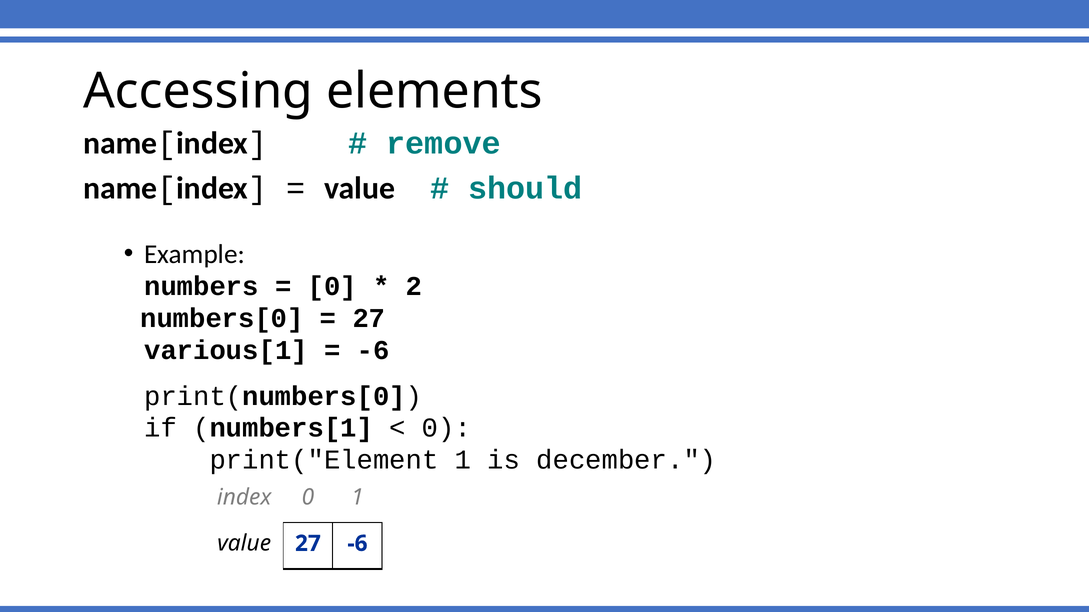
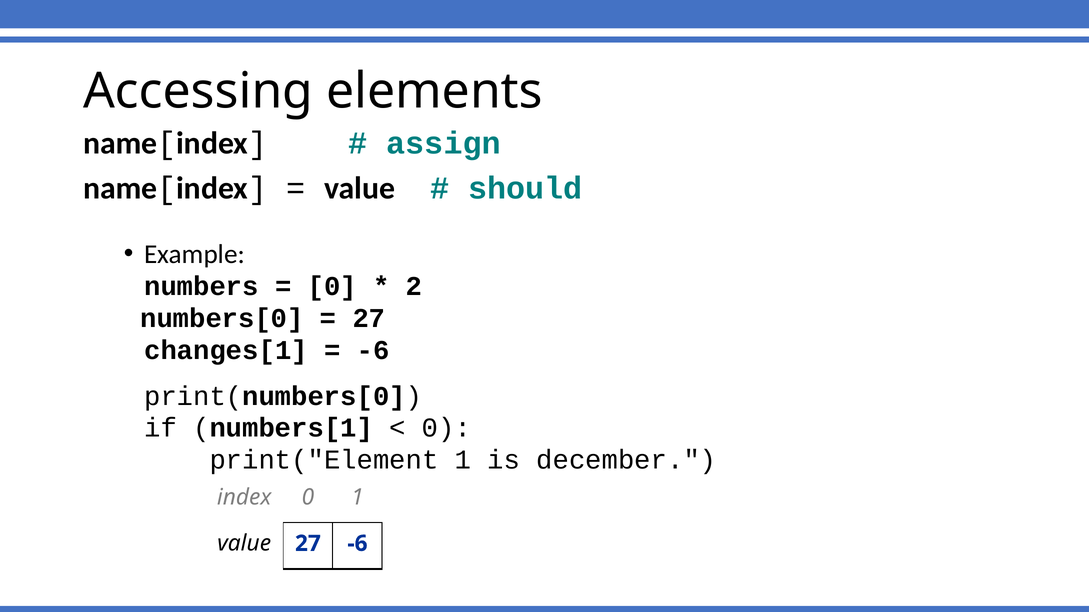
remove: remove -> assign (444, 143)
various[1: various[1 -> changes[1 (226, 350)
